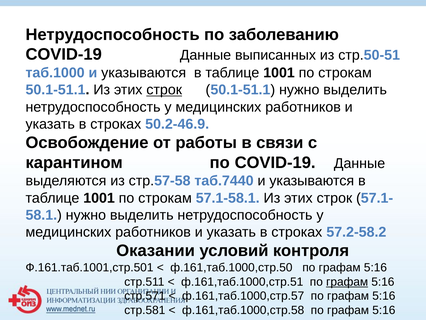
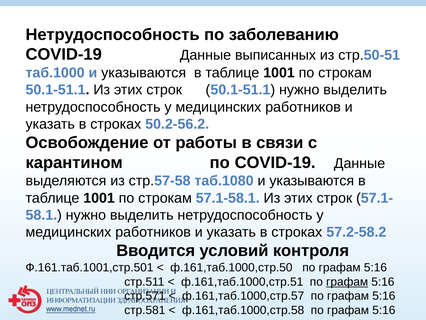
строк underline: present -> none (164, 90)
50.2-46.9: 50.2-46.9 -> 50.2-56.2 (177, 124)
таб.7440: таб.7440 -> таб.1080 (224, 181)
Оказании: Оказании -> Вводится (156, 250)
